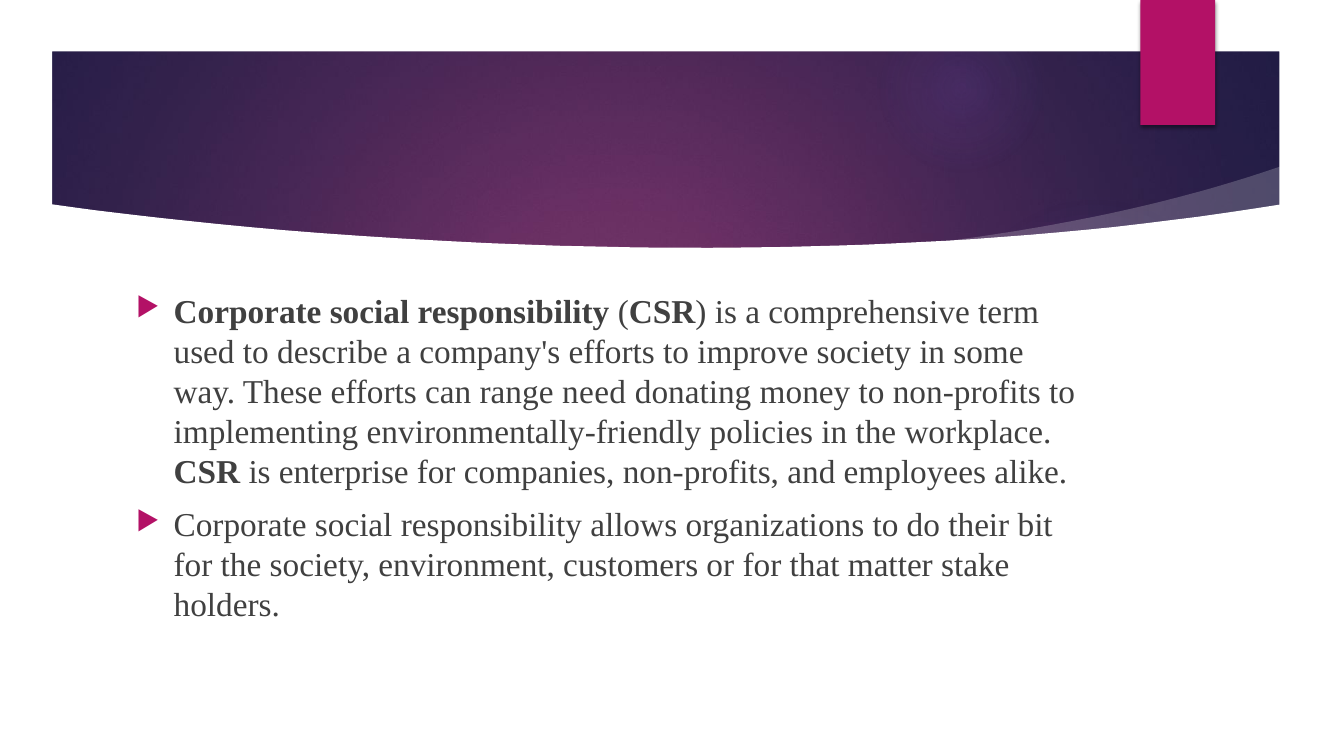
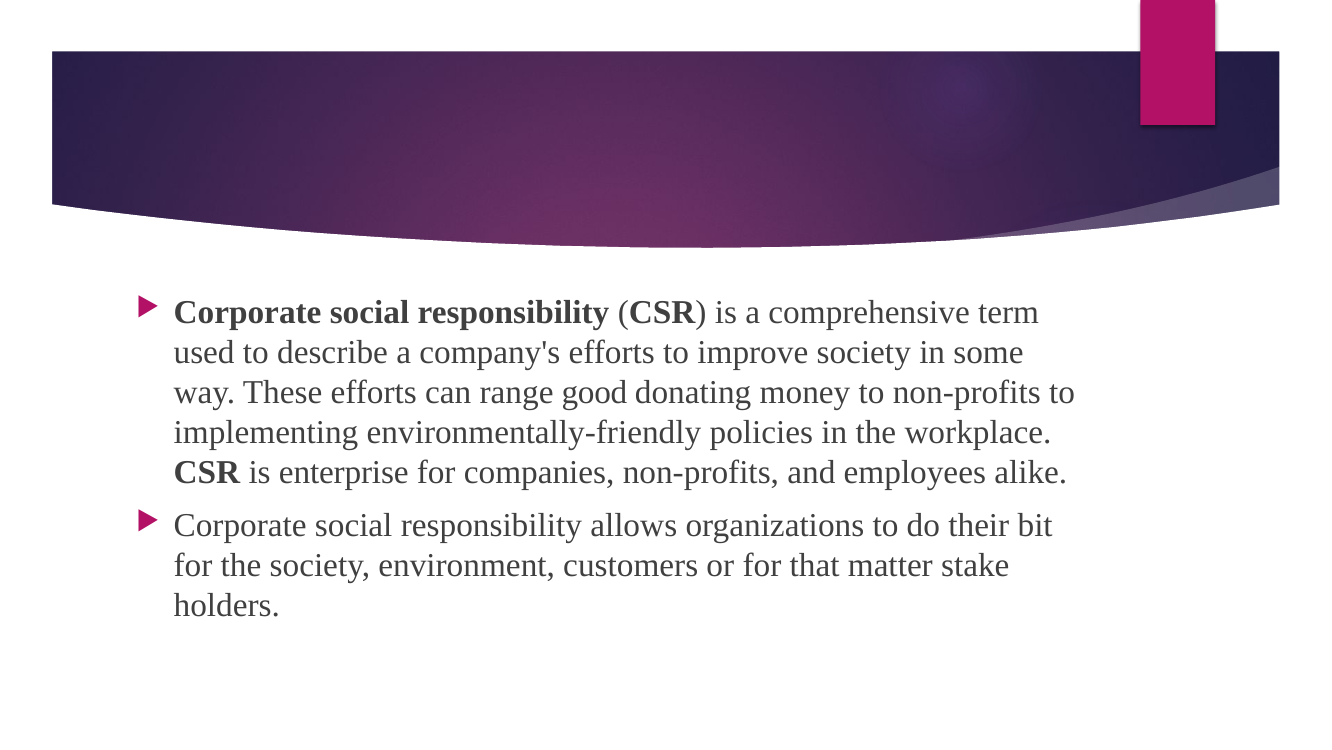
need: need -> good (594, 392)
